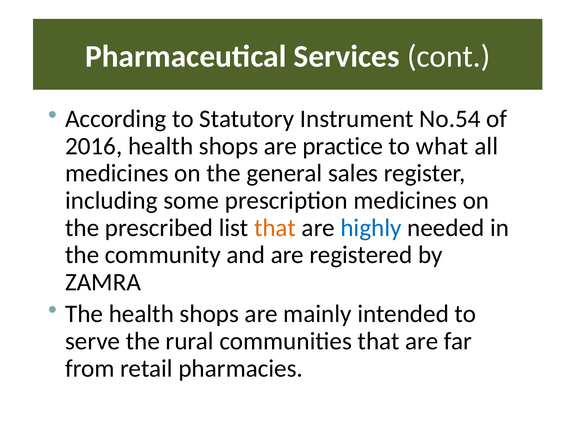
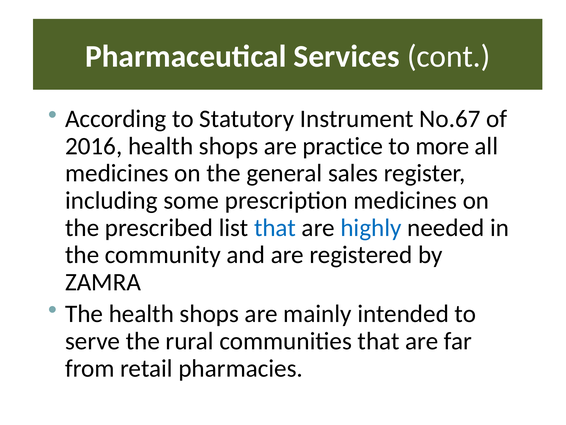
No.54: No.54 -> No.67 (450, 119)
what: what -> more (442, 146)
that colour: orange -> blue (275, 227)
